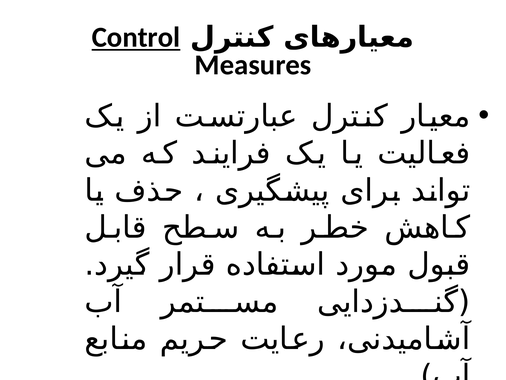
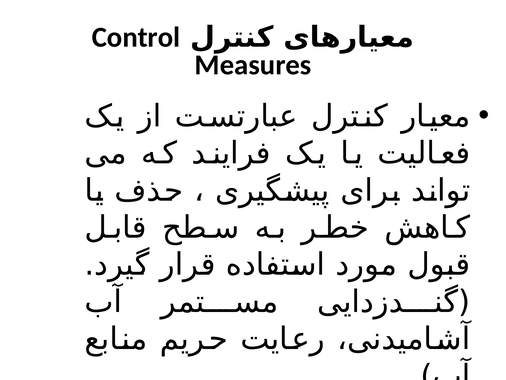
Control underline: present -> none (136, 37)
